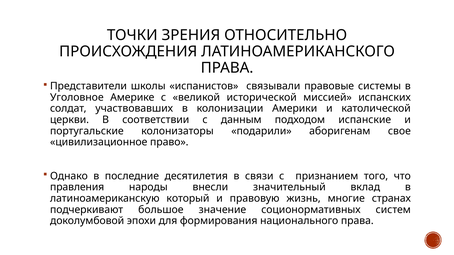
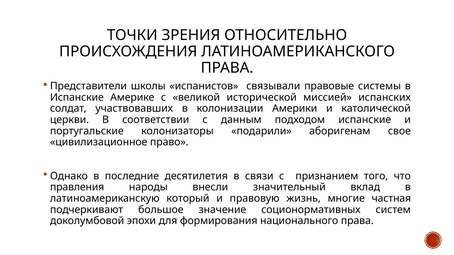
Уголовное: Уголовное -> Испанские (77, 97)
странах: странах -> частная (391, 199)
